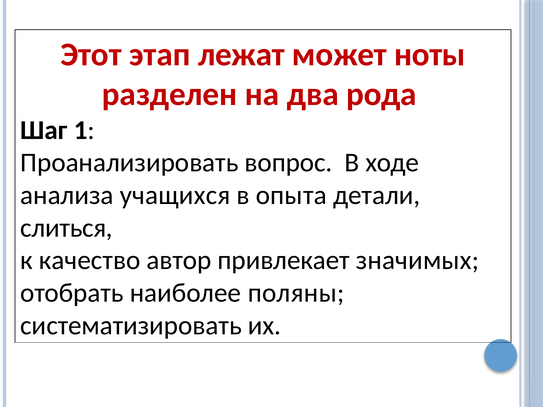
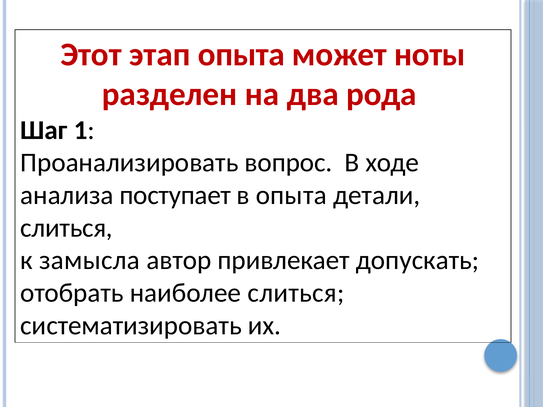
этап лежат: лежат -> опыта (241, 55)
учащихся: учащихся -> поступает (175, 195)
качество: качество -> замысла (90, 260)
значимых: значимых -> допускать (418, 260)
наиболее поляны: поляны -> слиться (296, 293)
